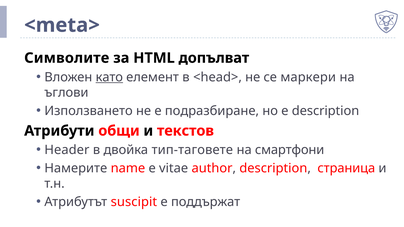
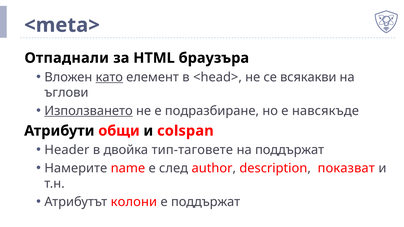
Символите: Символите -> Отпаднали (67, 58)
допълват: допълват -> браузъра (214, 58)
маркери: маркери -> всякакви (308, 77)
Използването underline: none -> present (89, 111)
е description: description -> навсякъде (325, 111)
текстов: текстов -> colspan (185, 131)
на смартфони: смартфони -> поддържат (290, 150)
vitae: vitae -> след (174, 168)
страница: страница -> показват (346, 168)
suscipit: suscipit -> колони (134, 202)
